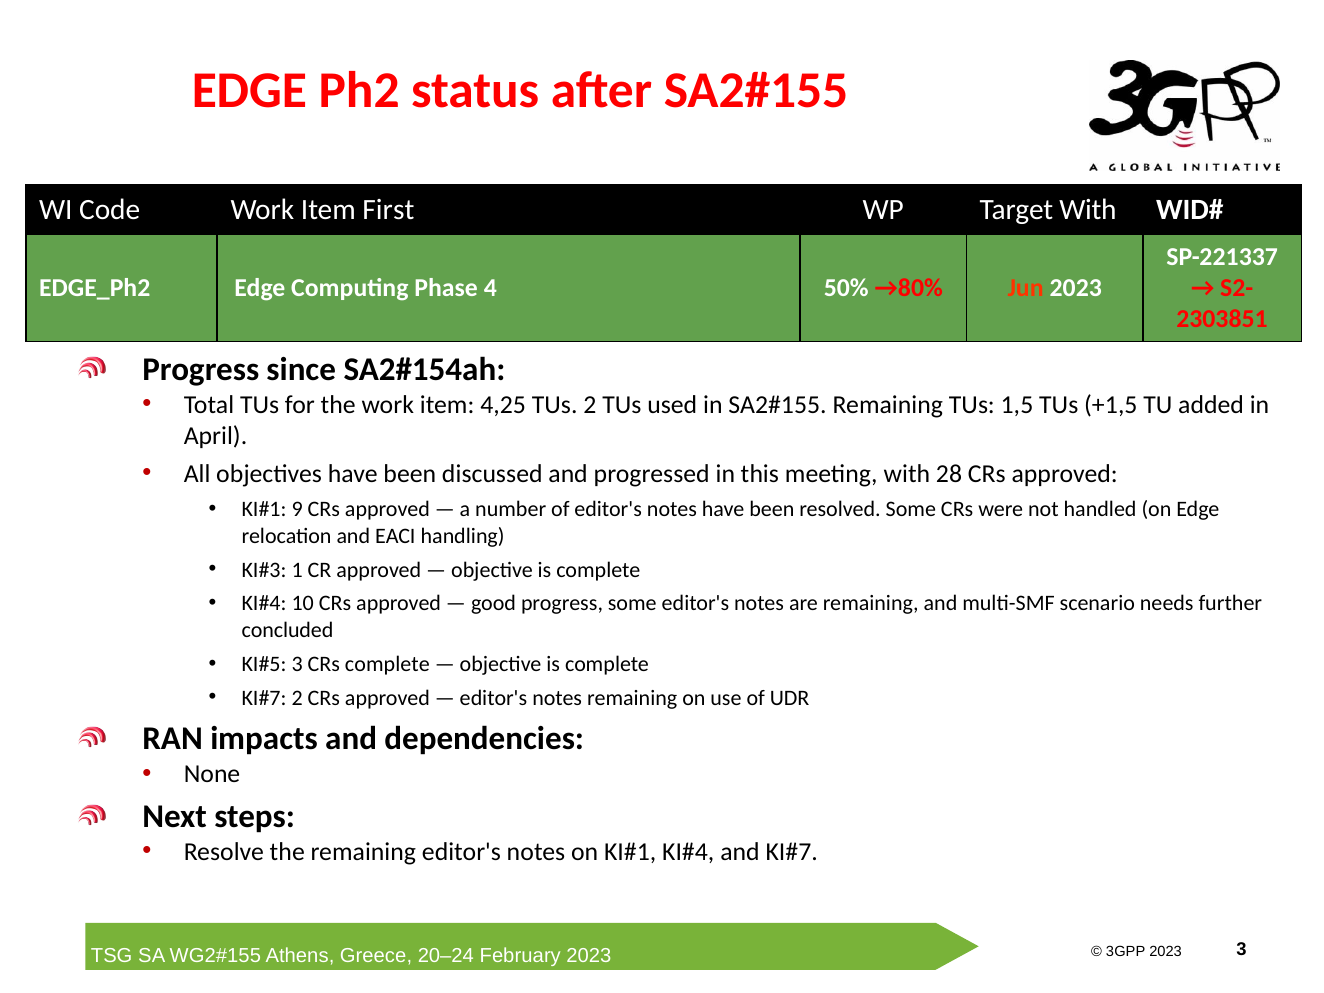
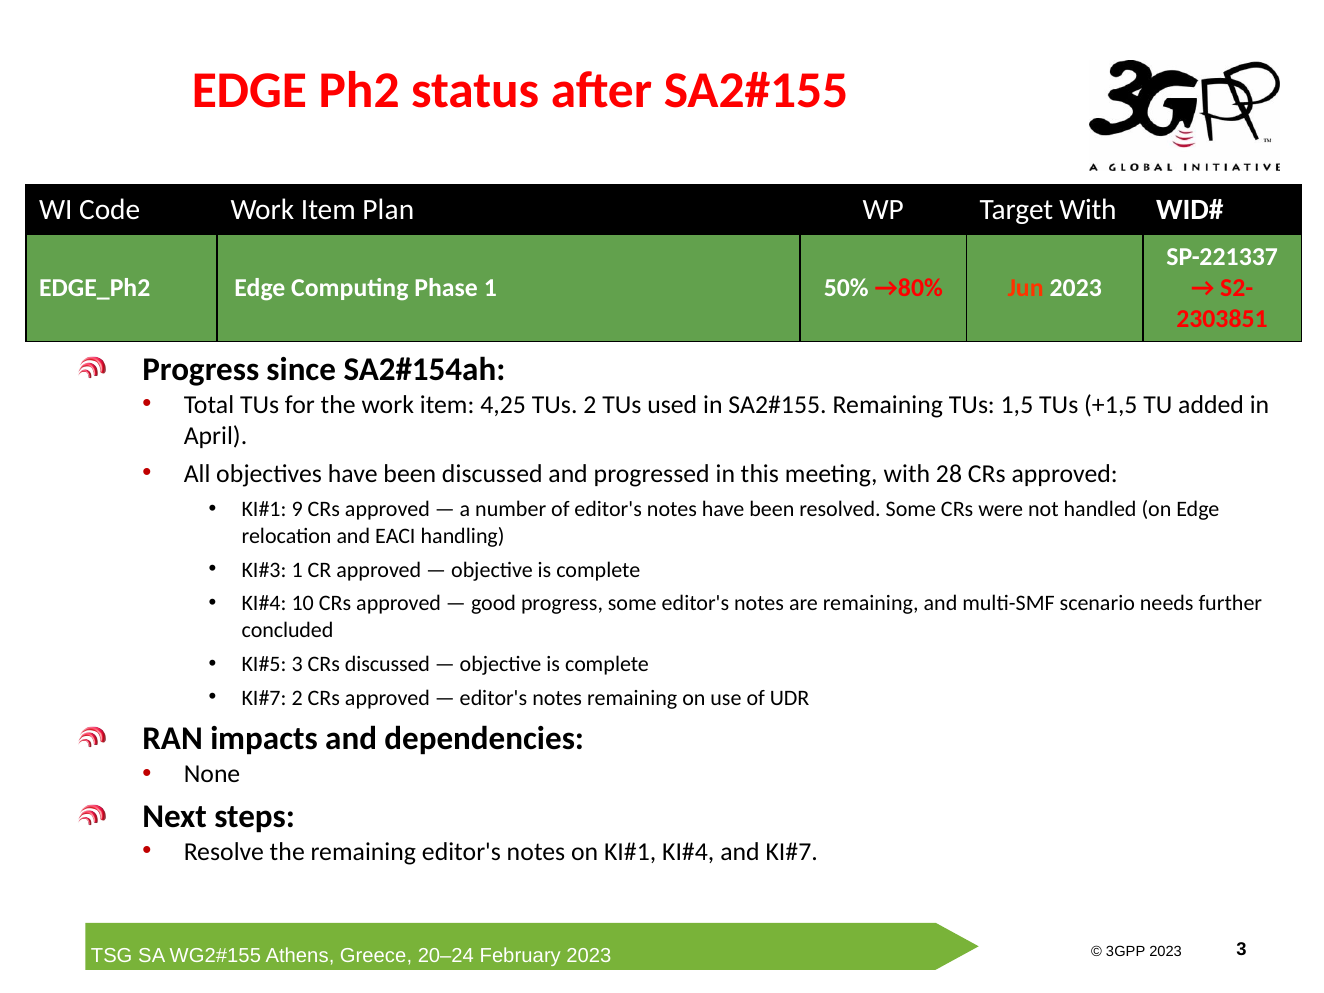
First: First -> Plan (388, 210)
Phase 4: 4 -> 1 (490, 288)
CRs complete: complete -> discussed (387, 664)
